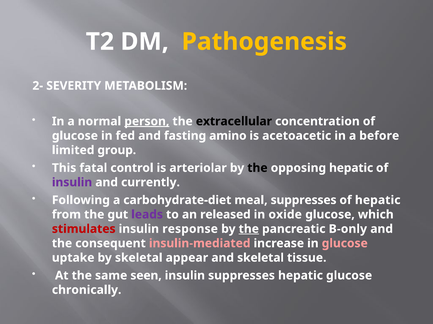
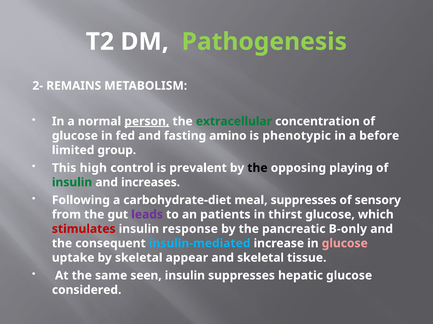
Pathogenesis colour: yellow -> light green (264, 42)
SEVERITY: SEVERITY -> REMAINS (74, 86)
extracellular colour: black -> green (234, 122)
acetoacetic: acetoacetic -> phenotypic (297, 136)
fatal: fatal -> high (93, 168)
arteriolar: arteriolar -> prevalent (198, 168)
opposing hepatic: hepatic -> playing (351, 168)
insulin colour: purple -> green (72, 183)
currently: currently -> increases (151, 183)
of hepatic: hepatic -> sensory (378, 201)
released: released -> patients (225, 215)
oxide: oxide -> thirst (285, 215)
the underline: present -> none (249, 229)
insulin-mediated colour: pink -> light blue (200, 244)
chronically: chronically -> considered (87, 291)
